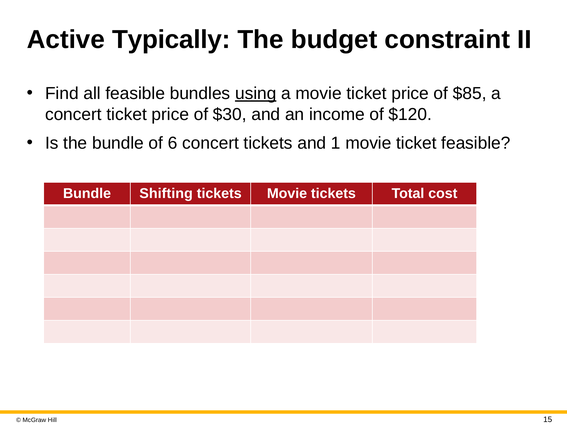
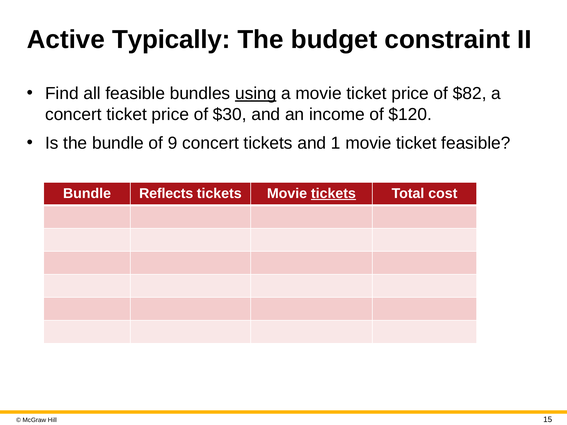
$85: $85 -> $82 (470, 94)
6: 6 -> 9 (173, 143)
Shifting: Shifting -> Reflects (166, 193)
tickets underline: none -> present (333, 193)
